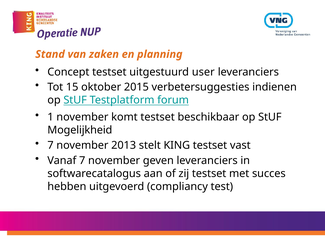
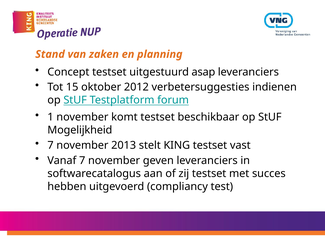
user: user -> asap (203, 72)
2015: 2015 -> 2012 (136, 87)
